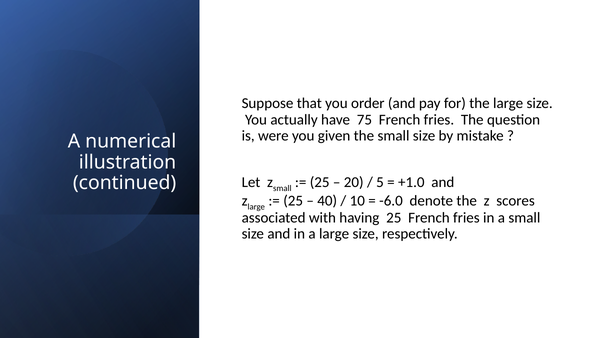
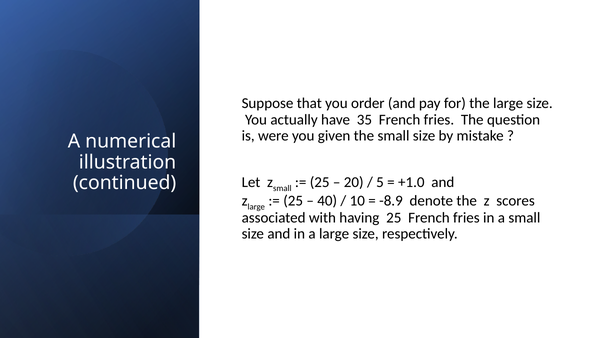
75: 75 -> 35 (364, 120)
-6.0: -6.0 -> -8.9 (391, 201)
